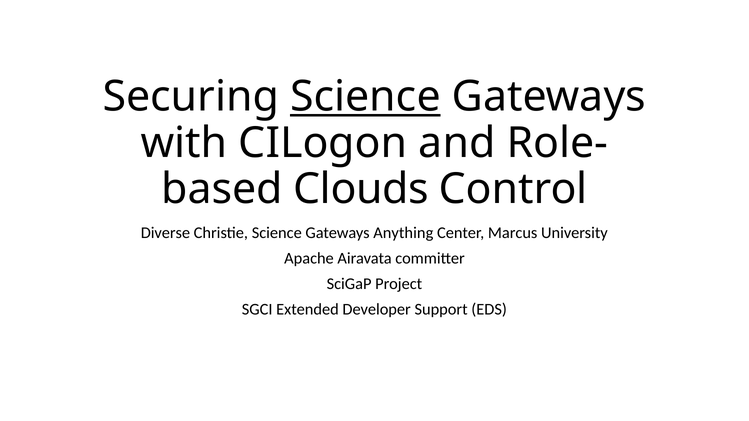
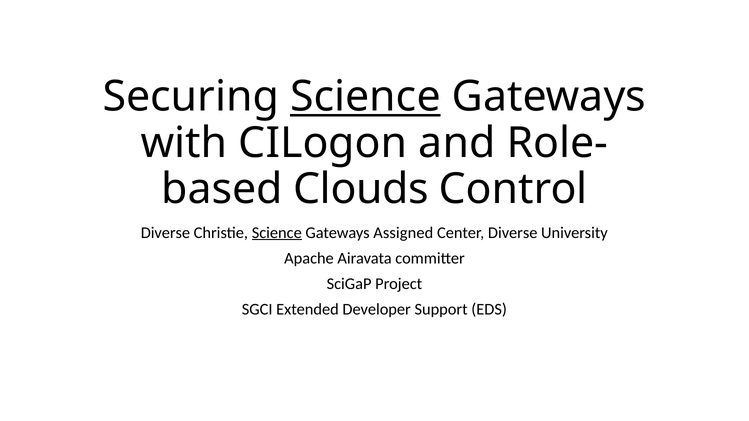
Science underline: none -> present (277, 233)
Anything: Anything -> Assigned (403, 233)
Center Marcus: Marcus -> Diverse (513, 233)
